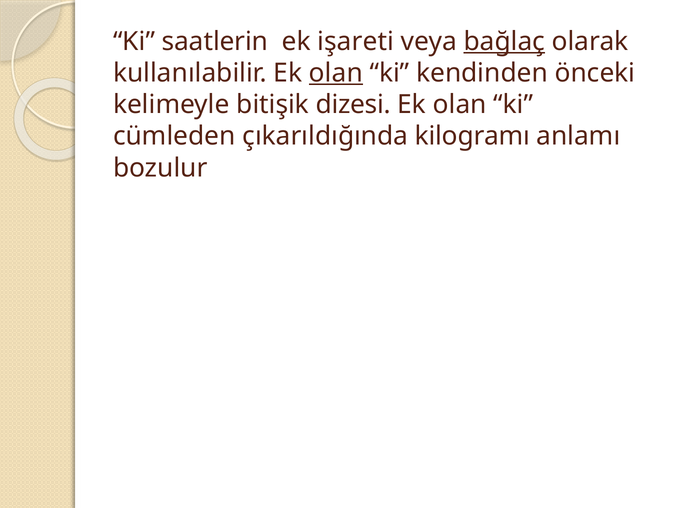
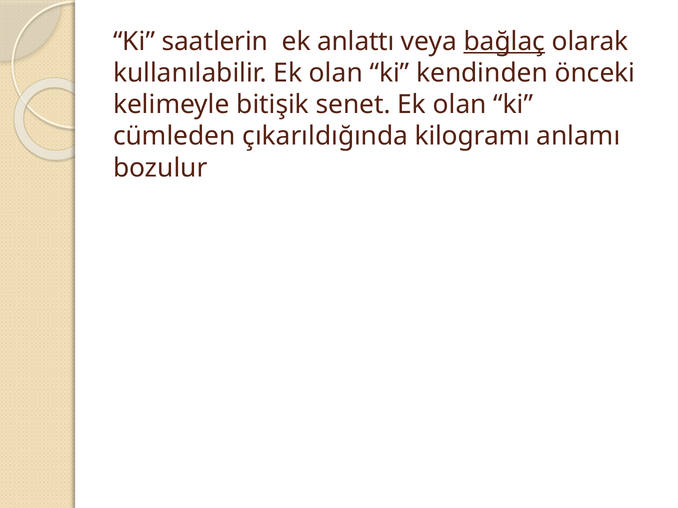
işareti: işareti -> anlattı (356, 41)
olan underline: present -> none (336, 73)
dizesi: dizesi -> senet (353, 105)
